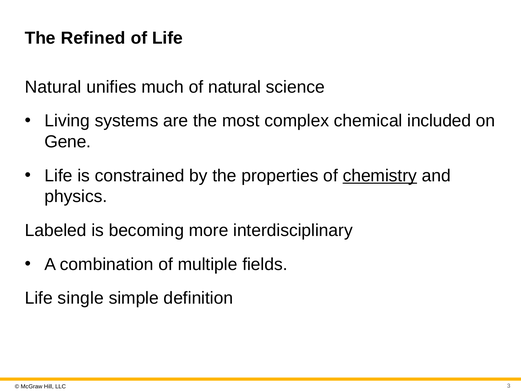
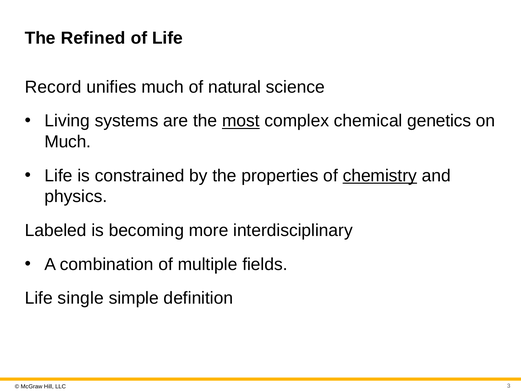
Natural: Natural -> Record (53, 87)
most underline: none -> present (241, 121)
included: included -> genetics (439, 121)
Gene: Gene -> Much (68, 142)
